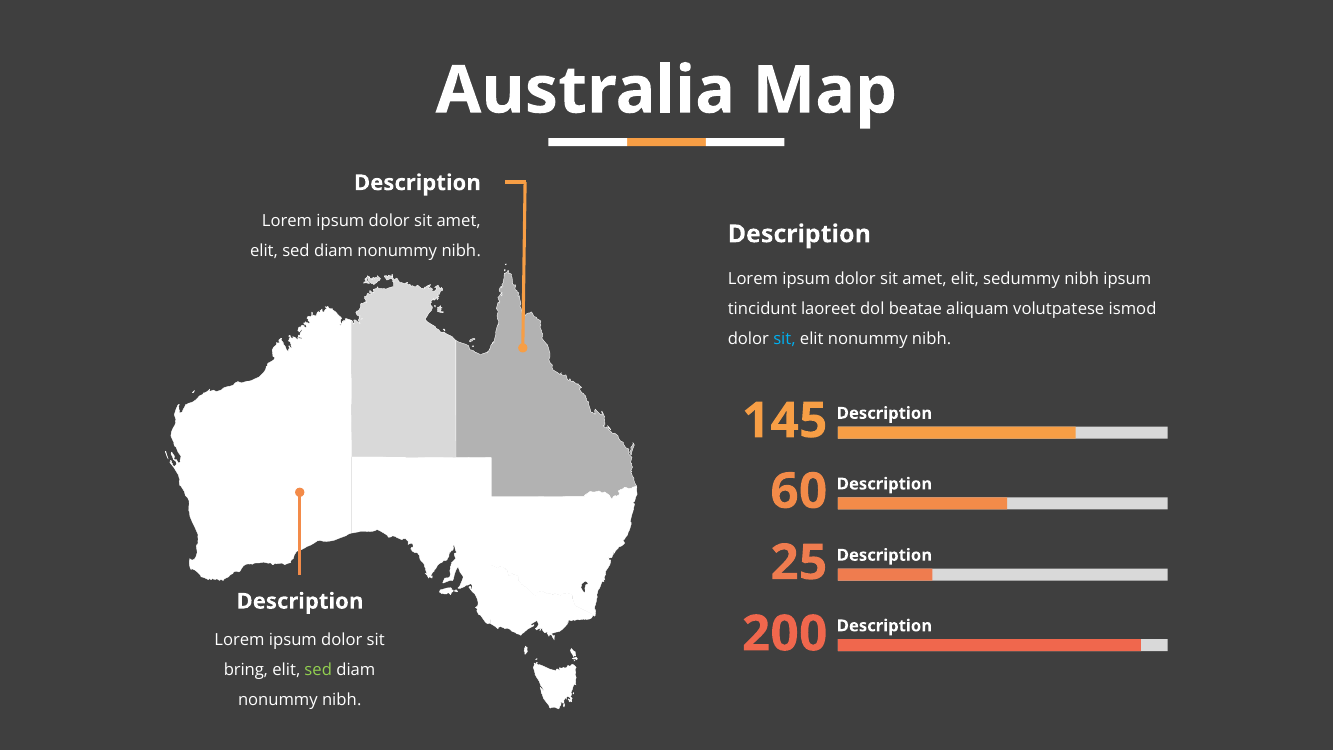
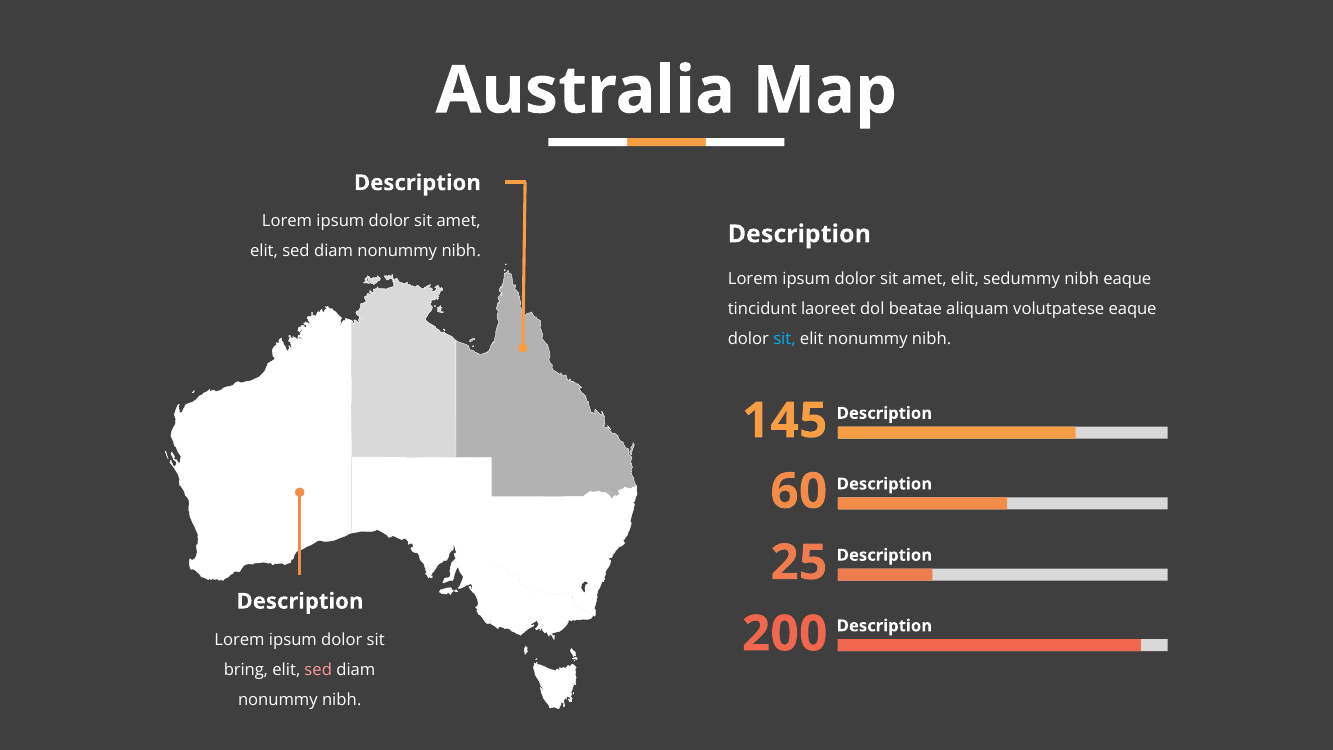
nibh ipsum: ipsum -> eaque (1127, 279)
volutpatese ismod: ismod -> eaque (1133, 309)
sed colour: light green -> pink (318, 670)
